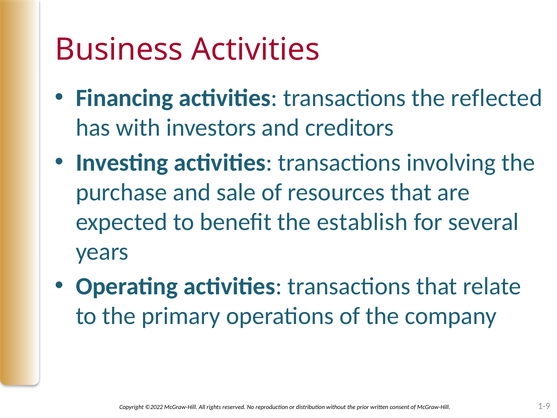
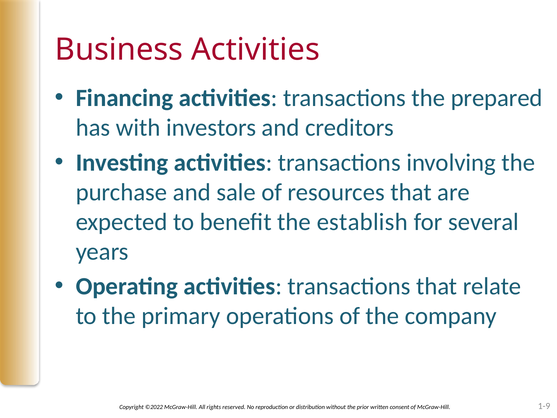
reflected: reflected -> prepared (497, 98)
